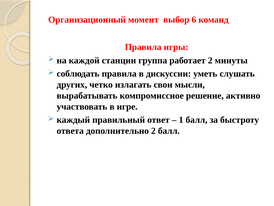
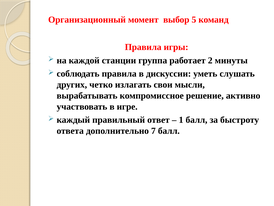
6: 6 -> 5 (194, 20)
дополнительно 2: 2 -> 7 (153, 131)
